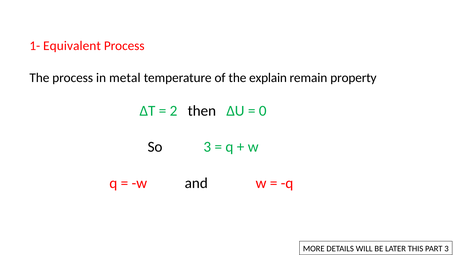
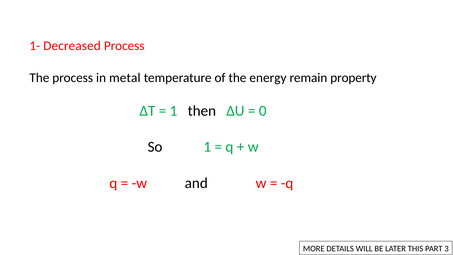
Equivalent: Equivalent -> Decreased (72, 46)
explain: explain -> energy (268, 78)
2: 2 -> 1 (174, 111)
So 3: 3 -> 1 (207, 147)
